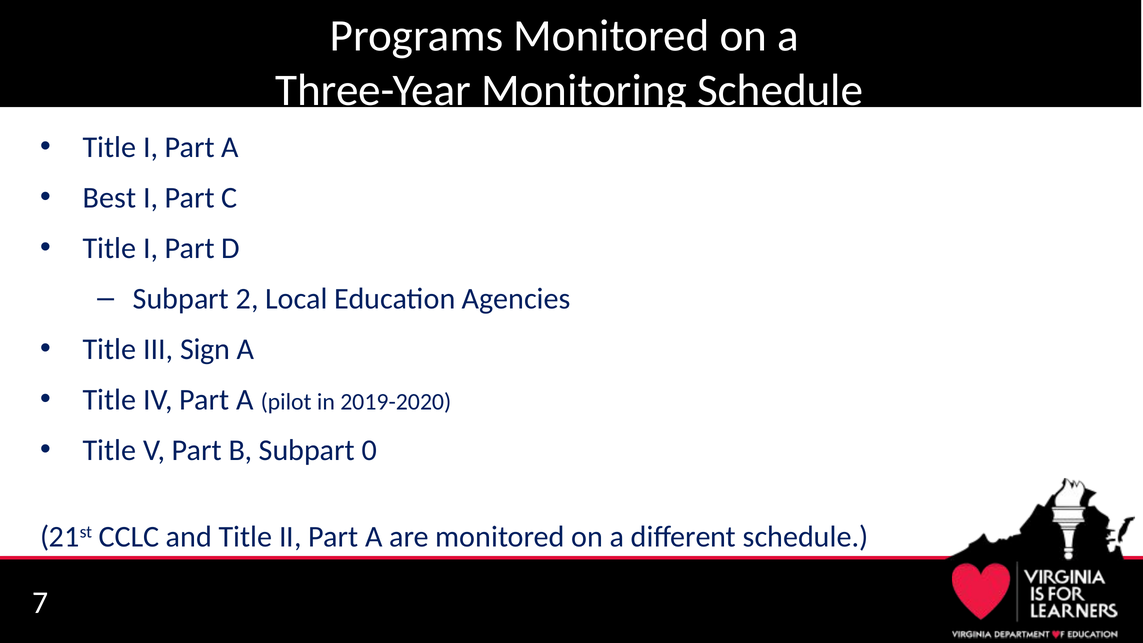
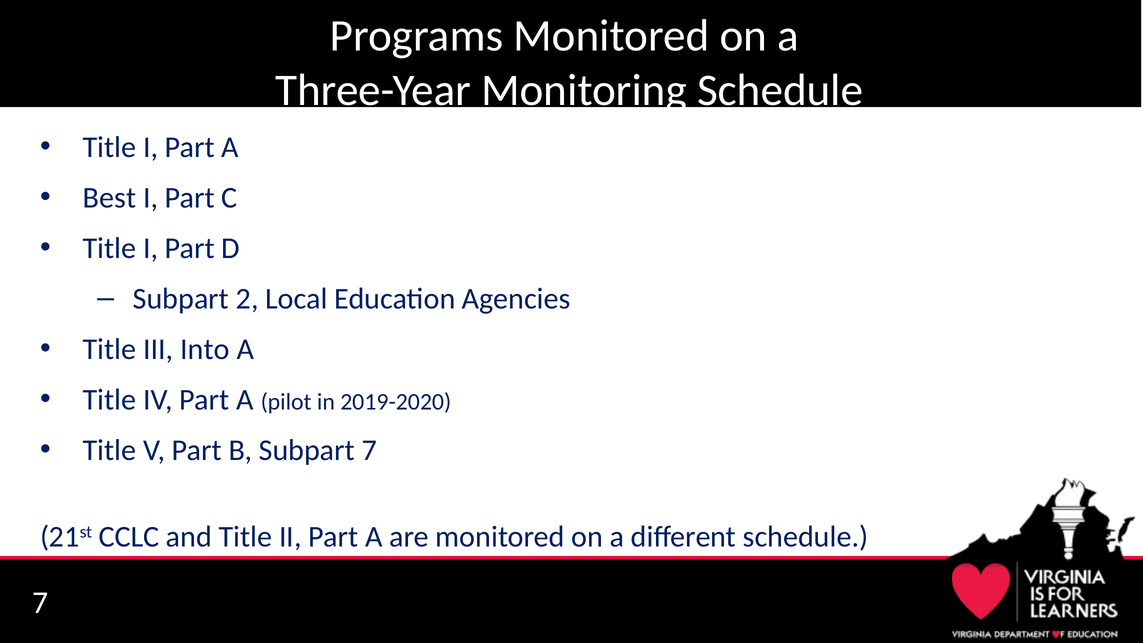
Sign: Sign -> Into (205, 349)
Subpart 0: 0 -> 7 (369, 450)
